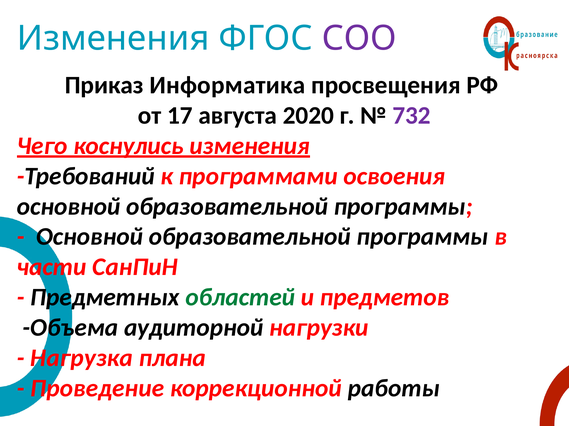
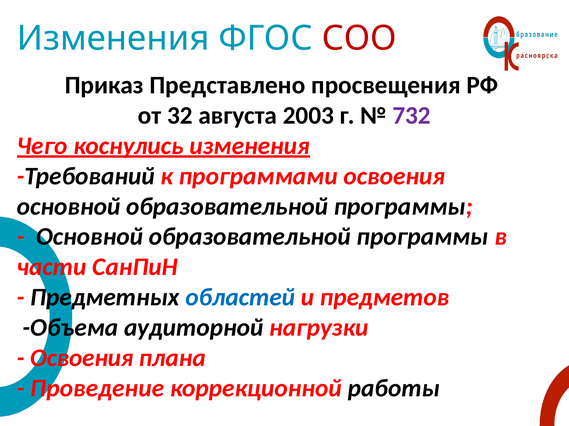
СОО colour: purple -> red (359, 38)
Информатика: Информатика -> Представлено (227, 85)
17: 17 -> 32 (180, 116)
2020: 2020 -> 2003 (308, 116)
областей colour: green -> blue (240, 298)
Нагрузка: Нагрузка -> Освоения (82, 358)
